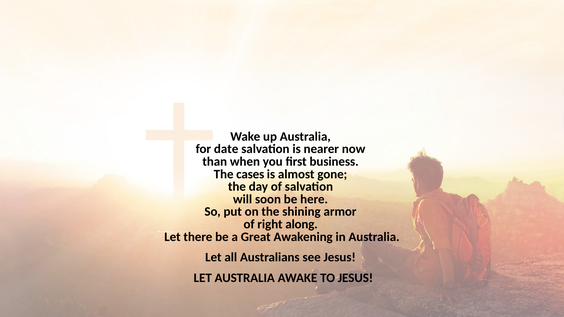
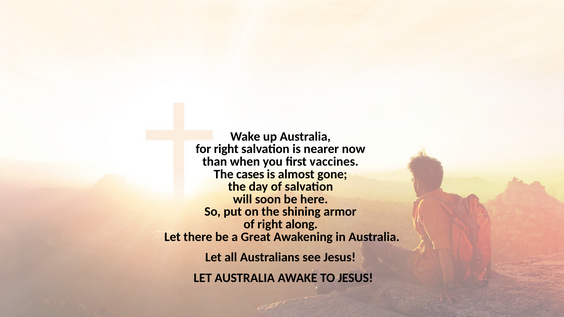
for date: date -> right (226, 149)
business: business -> vaccines (334, 162)
